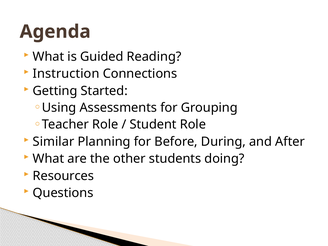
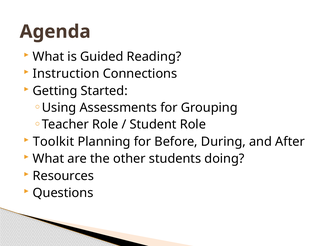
Similar: Similar -> Toolkit (53, 142)
